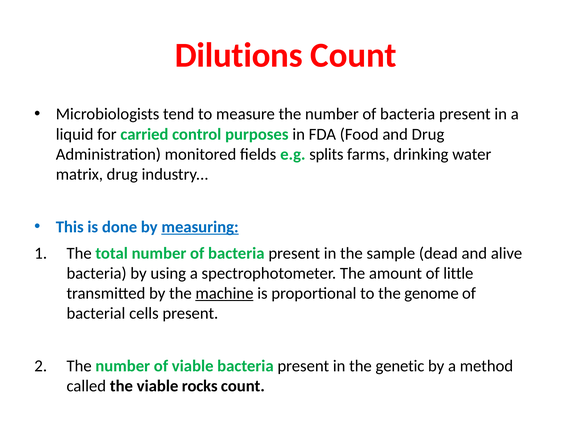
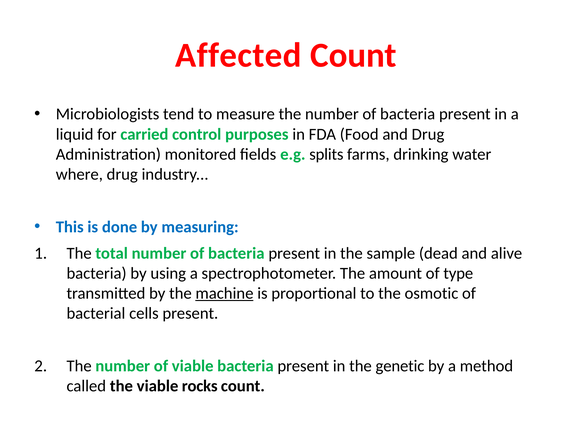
Dilutions: Dilutions -> Affected (238, 55)
matrix: matrix -> where (79, 174)
measuring underline: present -> none (200, 227)
little: little -> type (458, 273)
genome: genome -> osmotic (431, 293)
